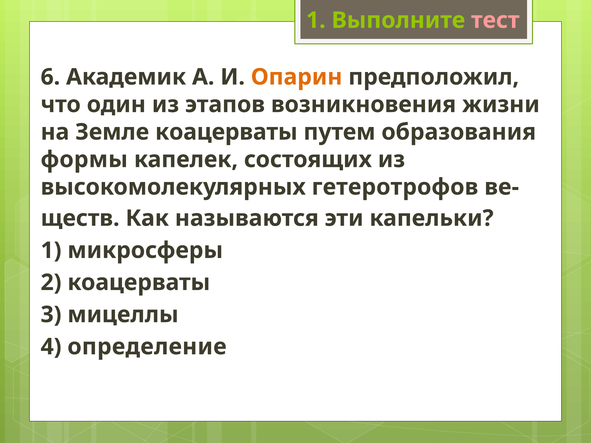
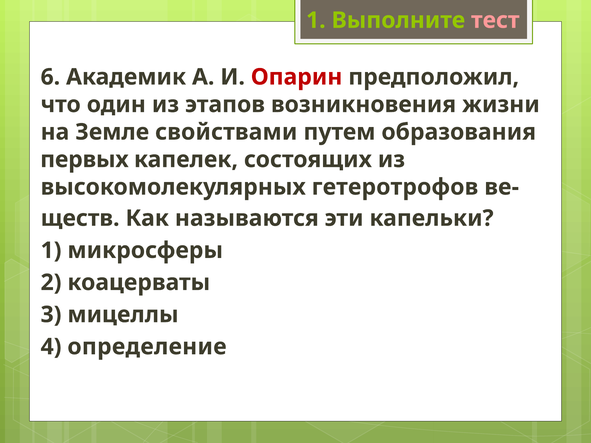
Опарин colour: orange -> red (297, 77)
Земле коацерваты: коацерваты -> свойствами (226, 132)
формы: формы -> первых (84, 160)
